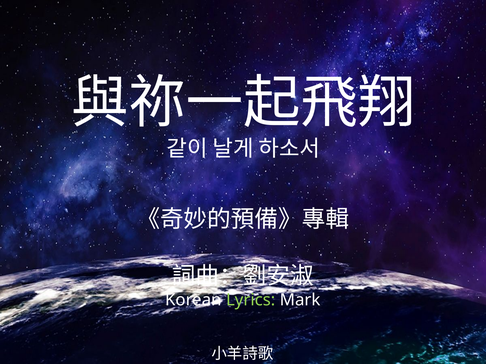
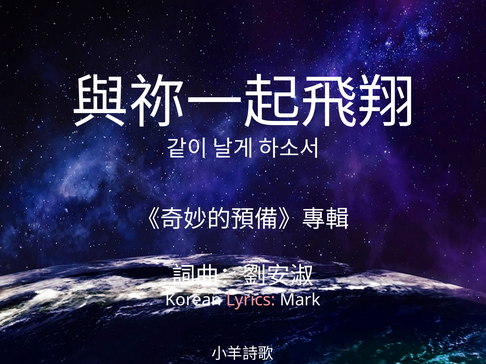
Lyrics colour: light green -> pink (251, 300)
